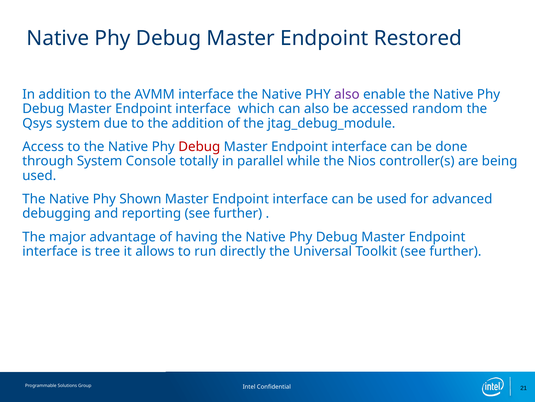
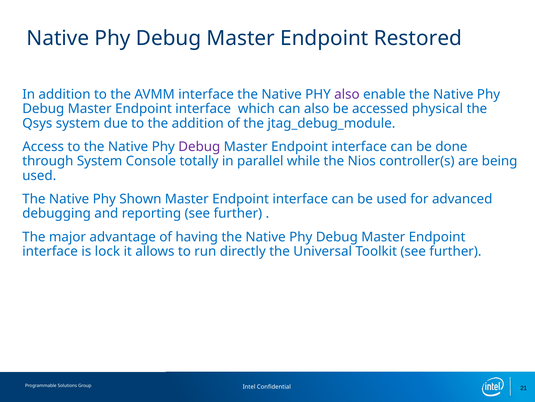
random: random -> physical (437, 109)
Debug colour: red -> purple (199, 146)
tree: tree -> lock (107, 251)
